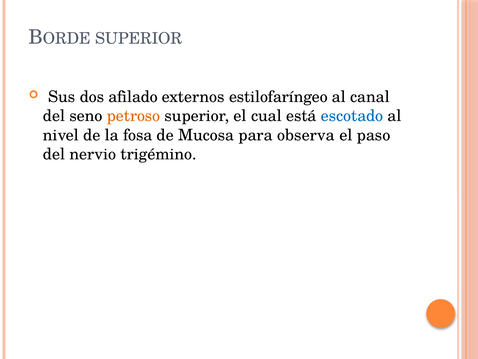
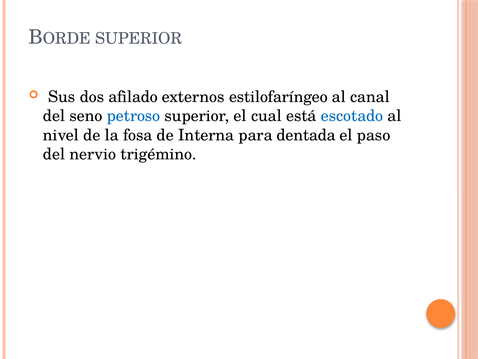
petroso colour: orange -> blue (134, 116)
Mucosa: Mucosa -> Interna (206, 135)
observa: observa -> dentada (306, 135)
